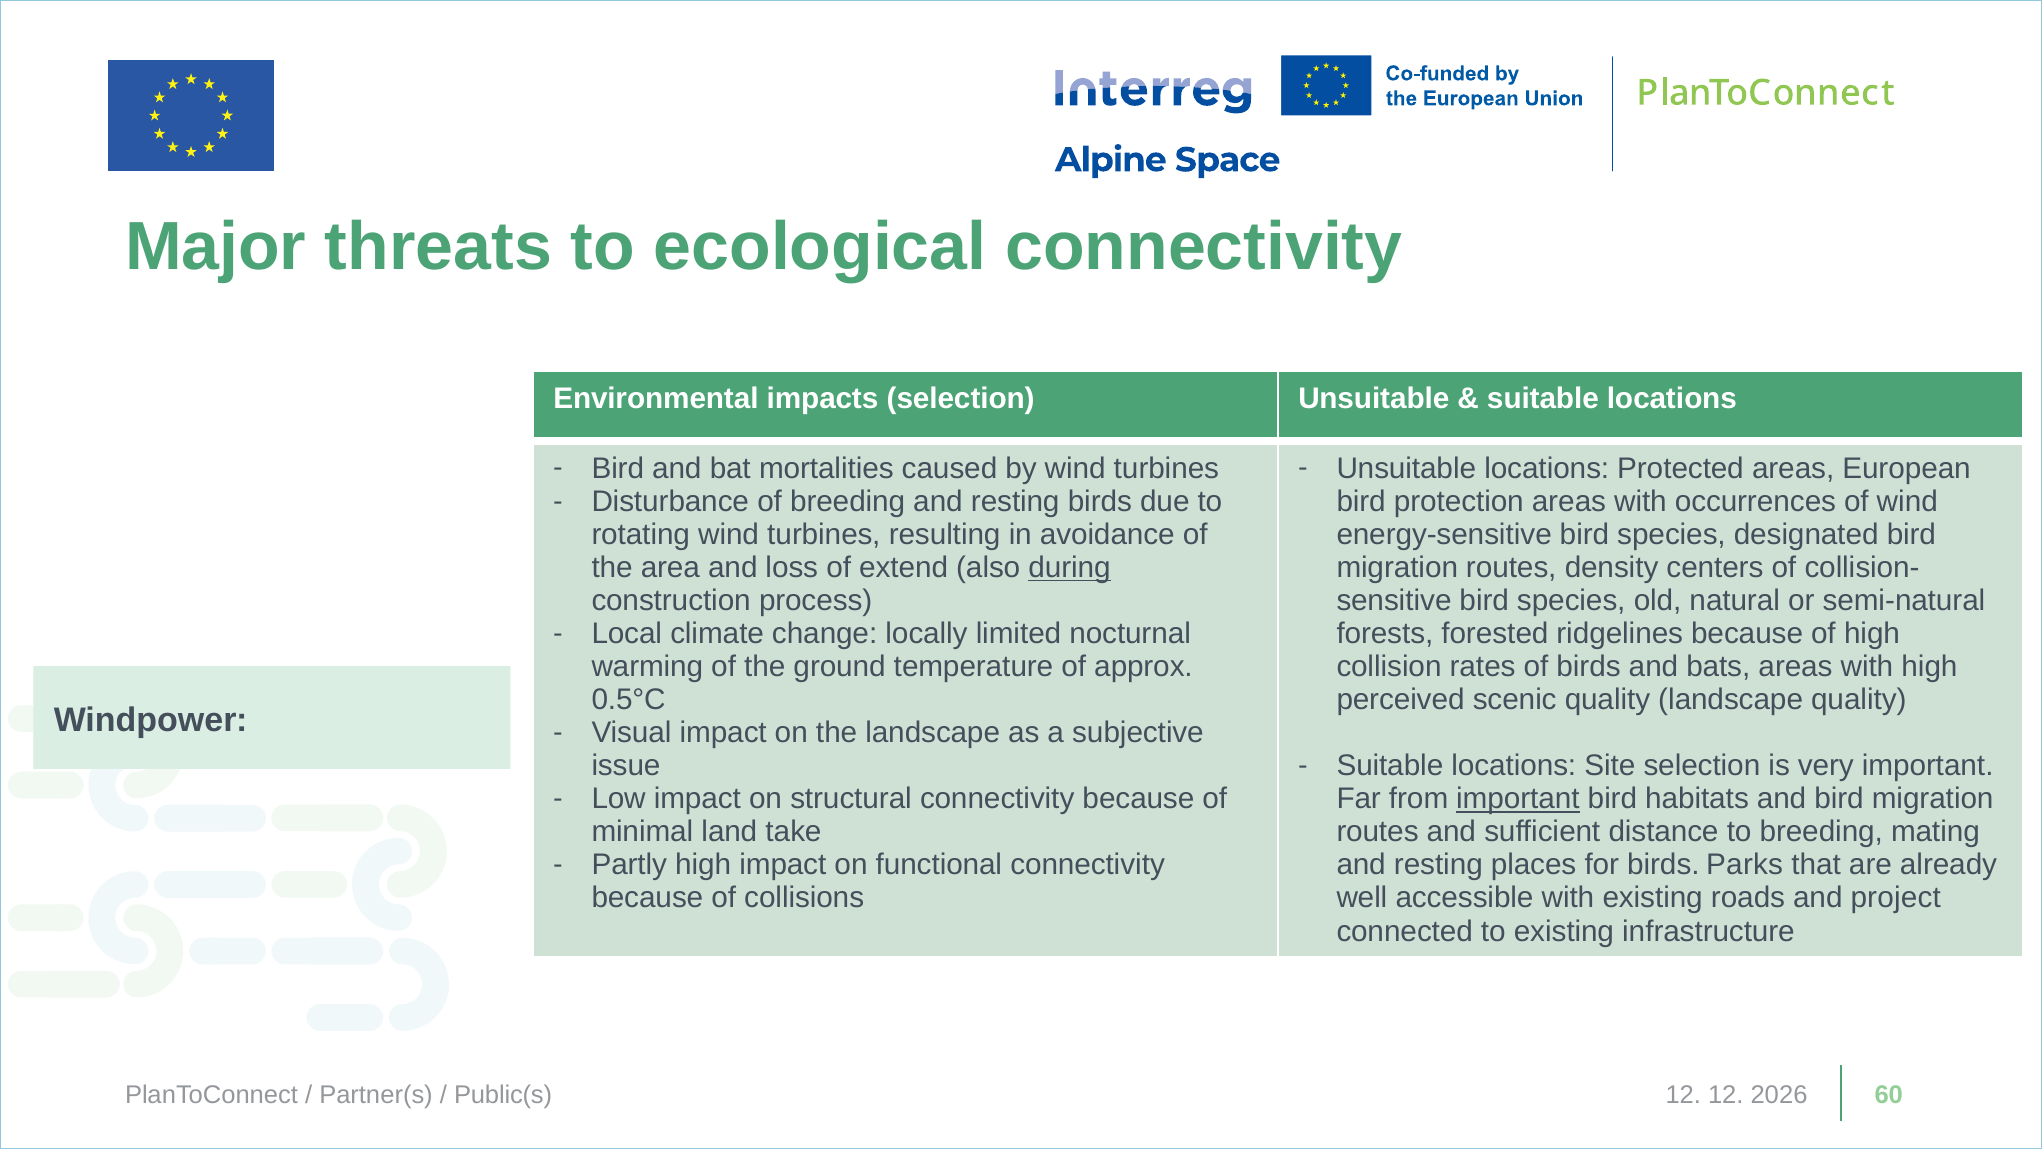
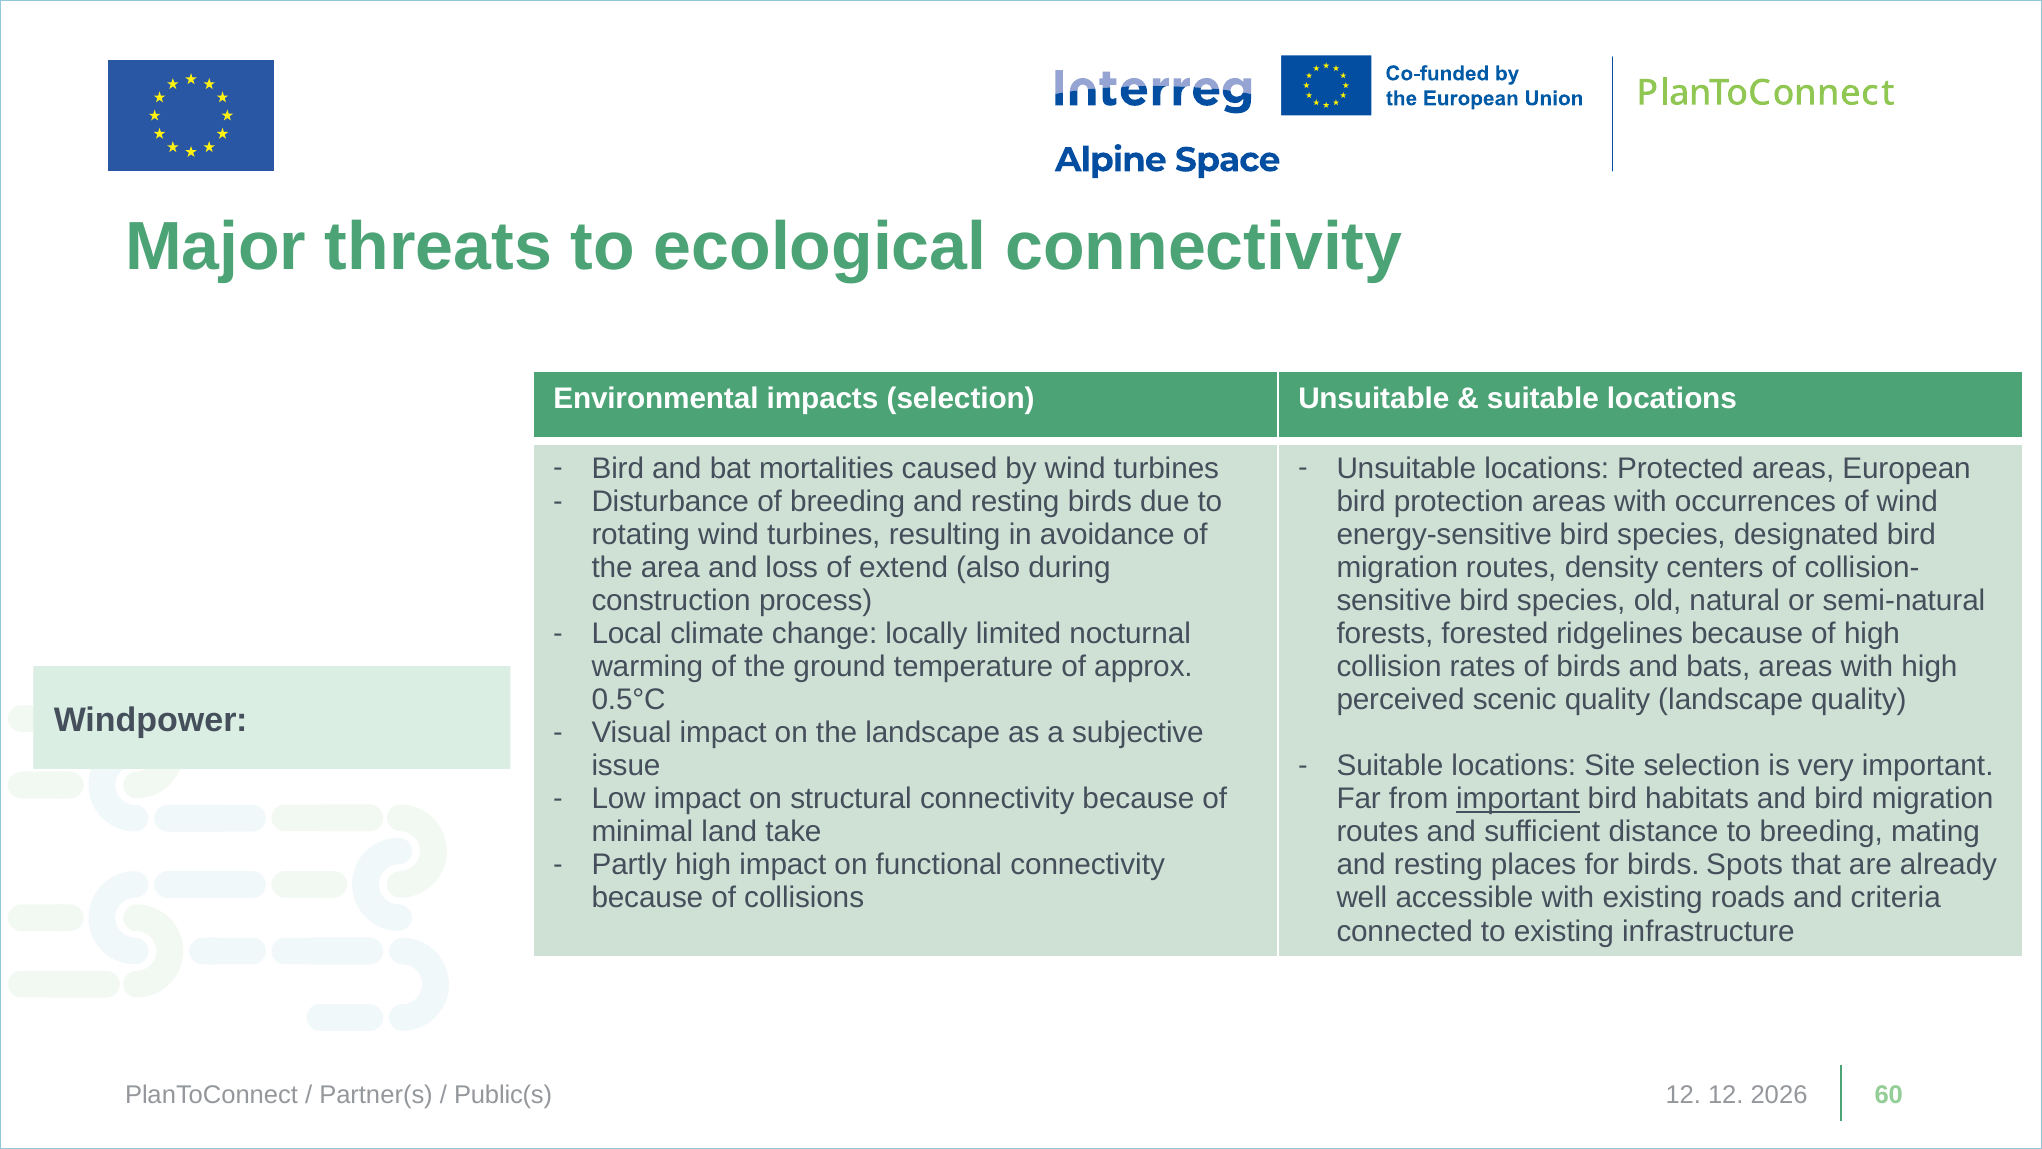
during underline: present -> none (1070, 567)
Parks: Parks -> Spots (1745, 865)
project: project -> criteria (1896, 898)
